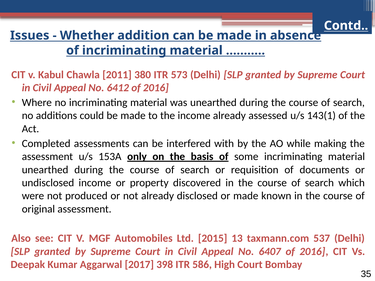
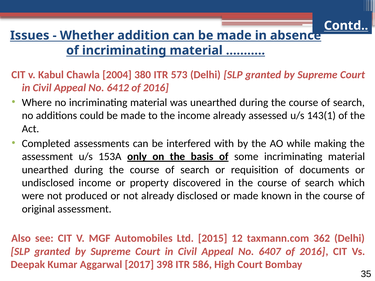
2011: 2011 -> 2004 (117, 75)
13: 13 -> 12 (237, 239)
537: 537 -> 362 (322, 239)
